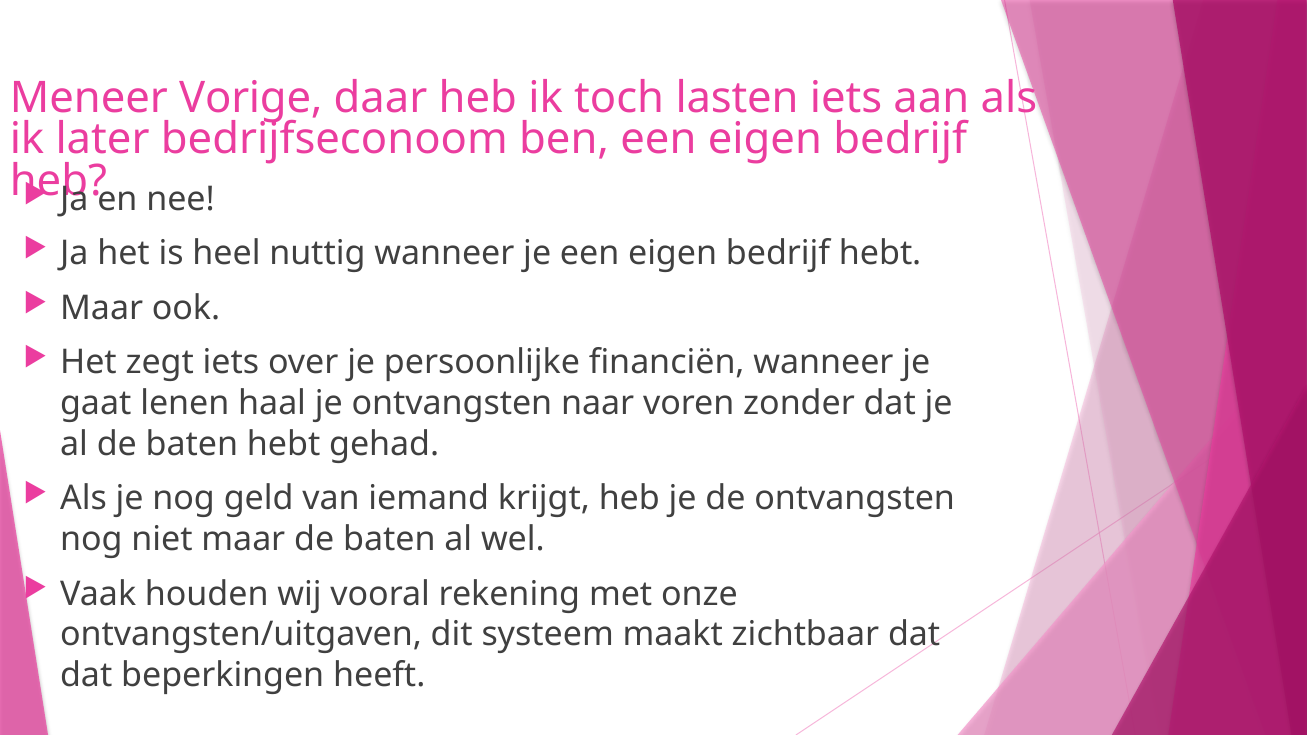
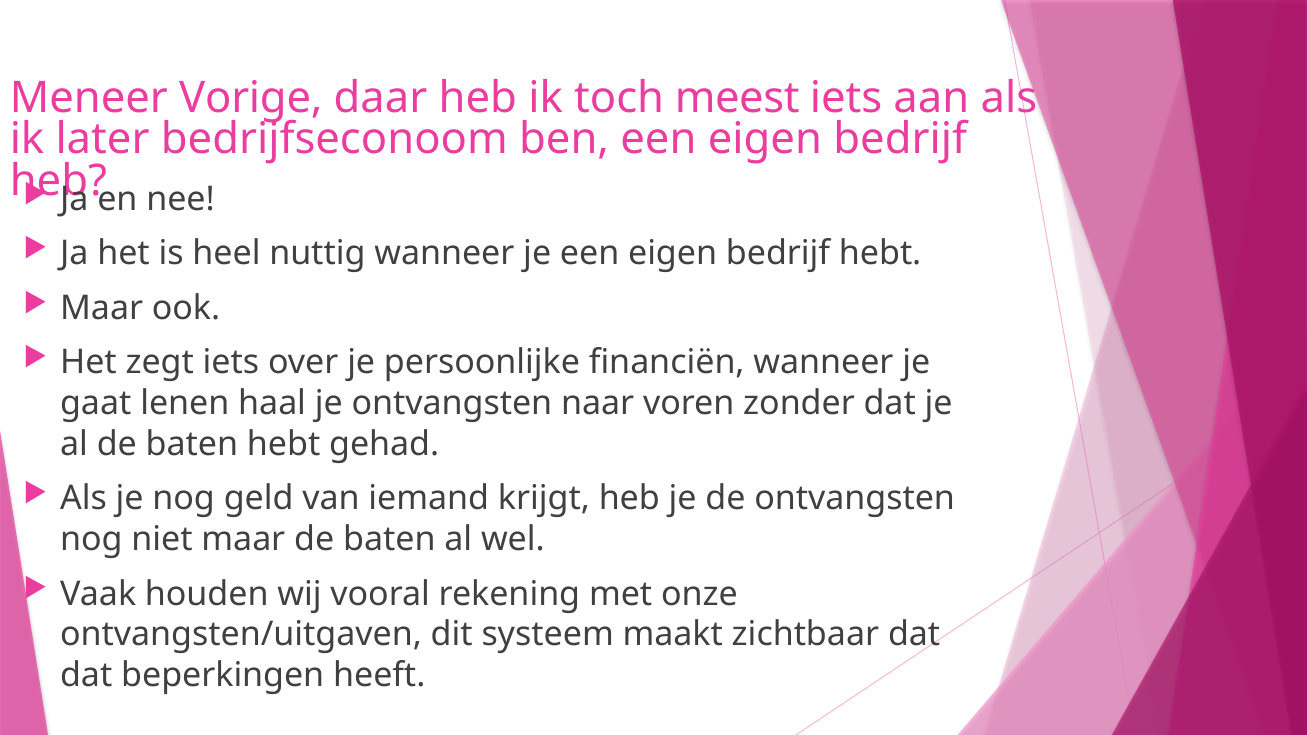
lasten: lasten -> meest (737, 98)
